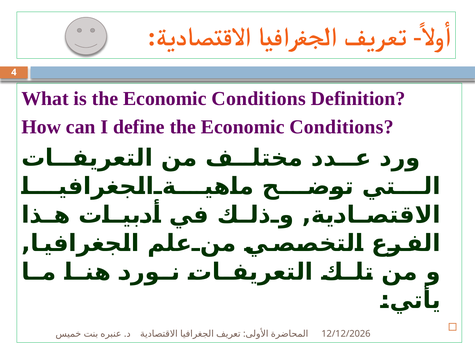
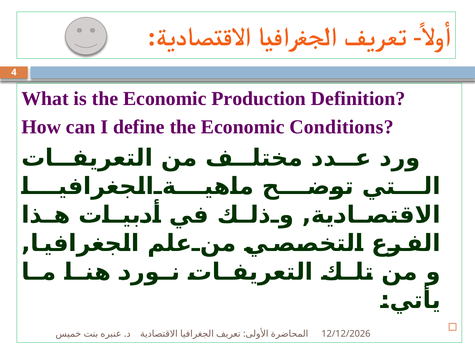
is the Economic Conditions: Conditions -> Production (259, 99)
